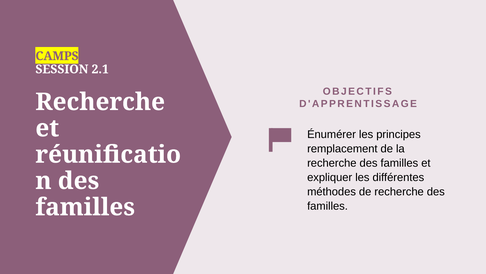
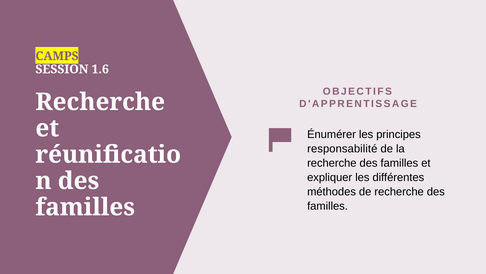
2.1: 2.1 -> 1.6 (100, 69)
remplacement: remplacement -> responsabilité (342, 149)
